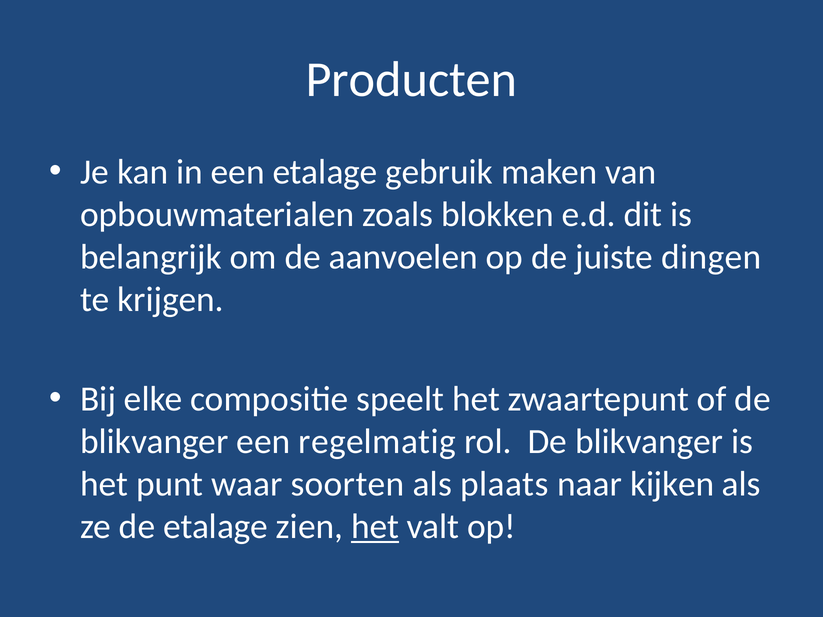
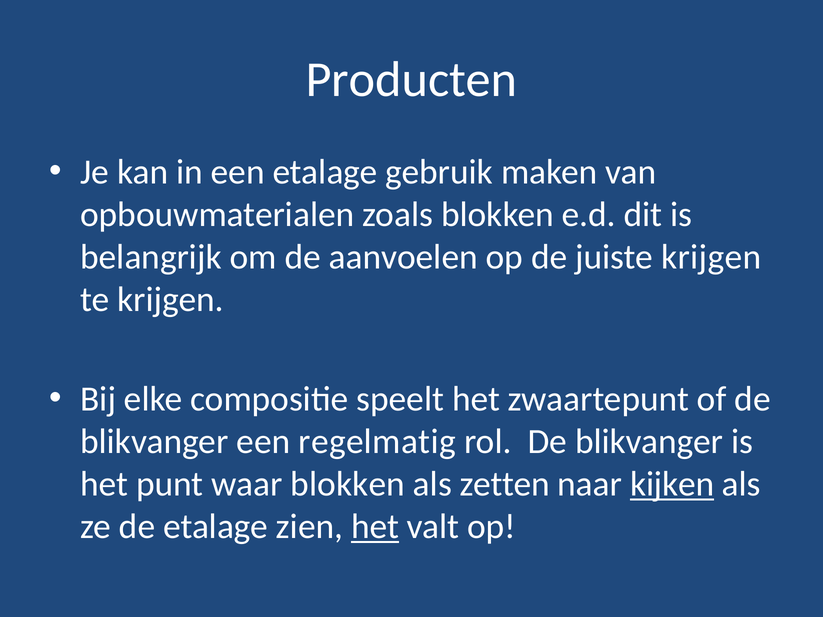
juiste dingen: dingen -> krijgen (711, 257)
waar soorten: soorten -> blokken (348, 484)
plaats: plaats -> zetten (505, 484)
kijken underline: none -> present (672, 484)
